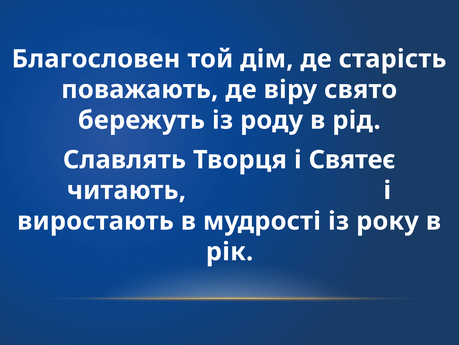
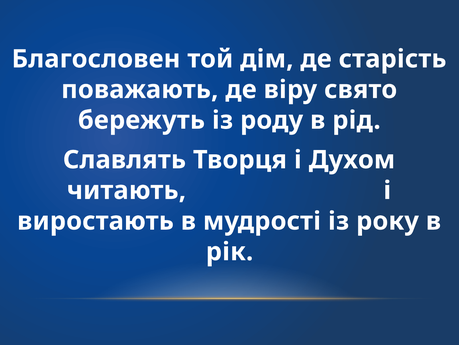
Святеє: Святеє -> Духом (352, 160)
